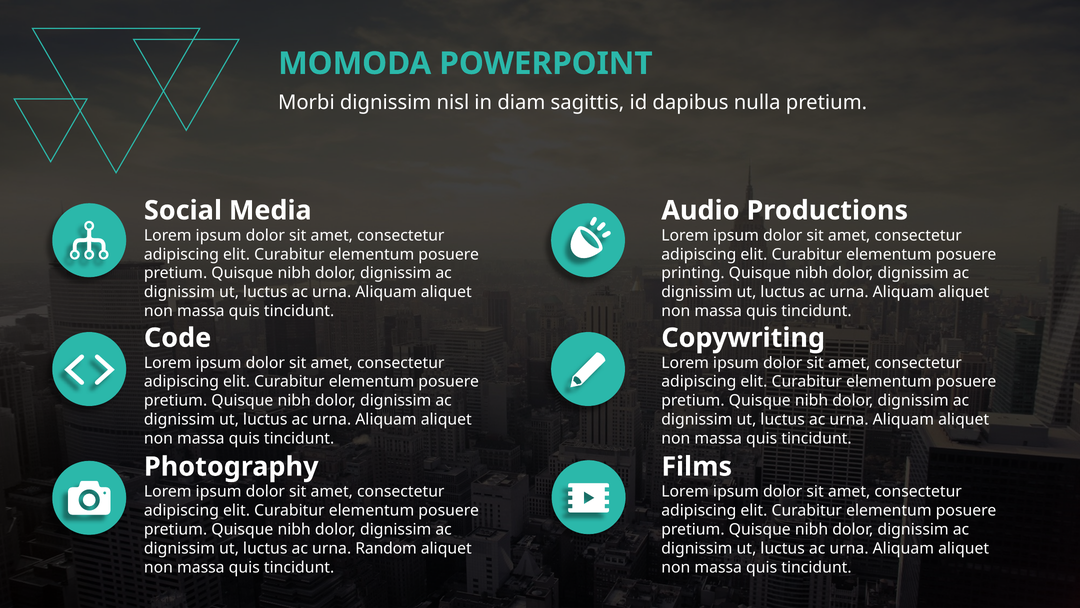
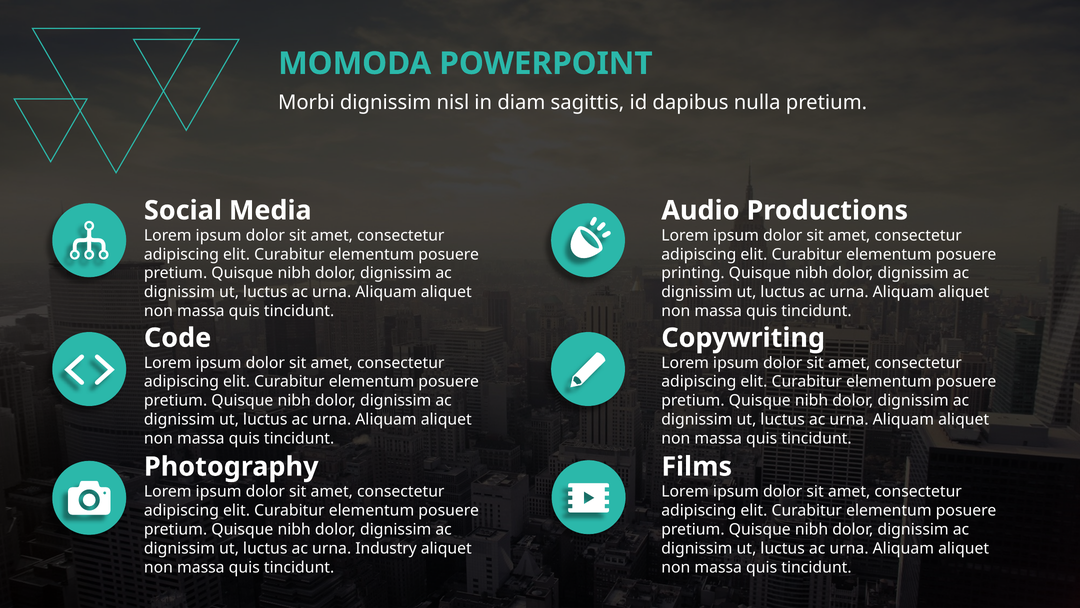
Random: Random -> Industry (386, 548)
